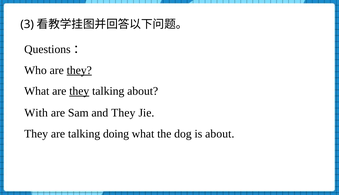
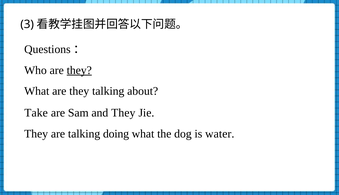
they underline: present -> none (79, 91)
With: With -> Take (36, 113)
is about: about -> water (220, 134)
